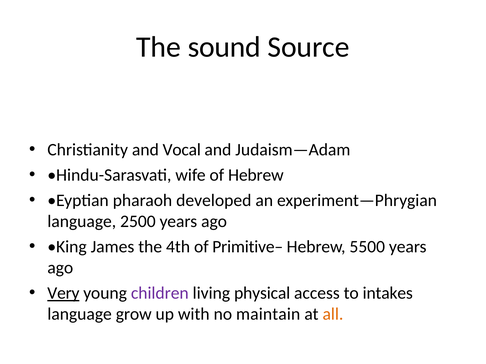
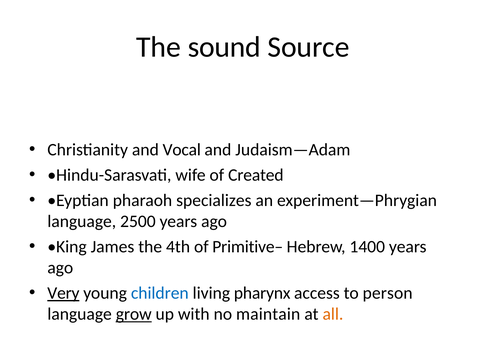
of Hebrew: Hebrew -> Created (256, 175)
developed: developed -> specializes (214, 201)
5500: 5500 -> 1400 (367, 247)
children colour: purple -> blue (160, 294)
physical: physical -> pharynx (262, 294)
intakes: intakes -> person (388, 294)
grow underline: none -> present (134, 315)
